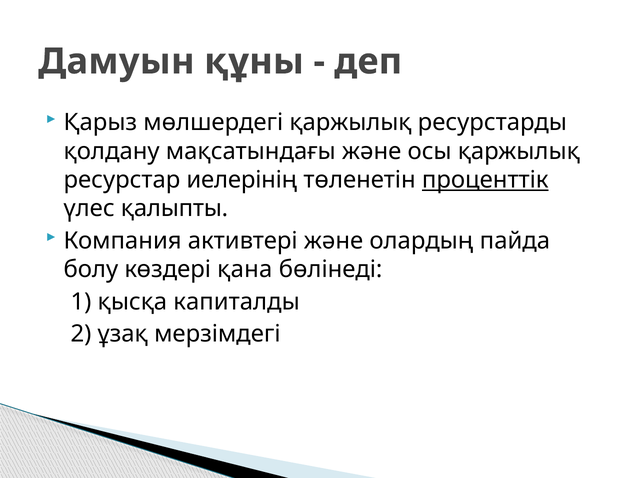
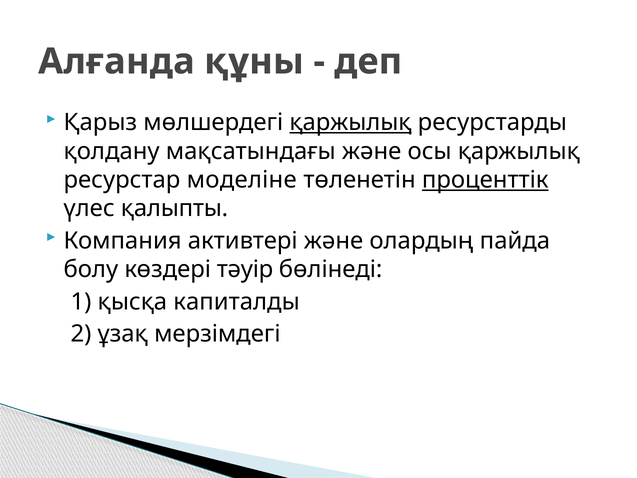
Дамуын: Дамуын -> Алғанда (116, 61)
қаржылық underline: none -> present (351, 122)
иелерінің: иелерінің -> моделіне (242, 180)
қана: қана -> тәуір (245, 269)
